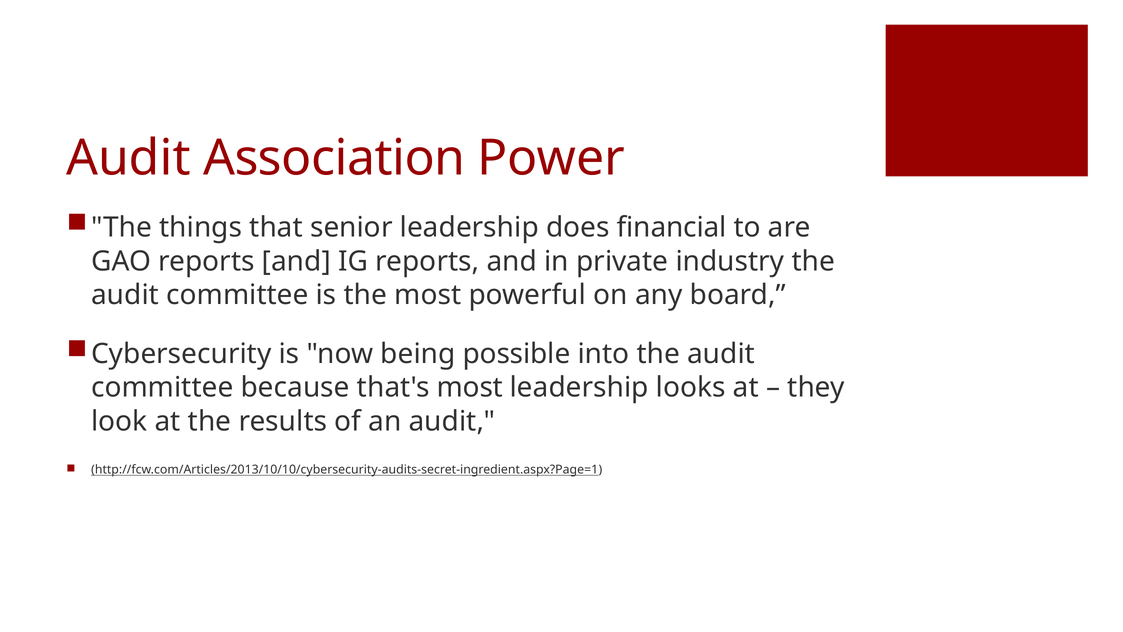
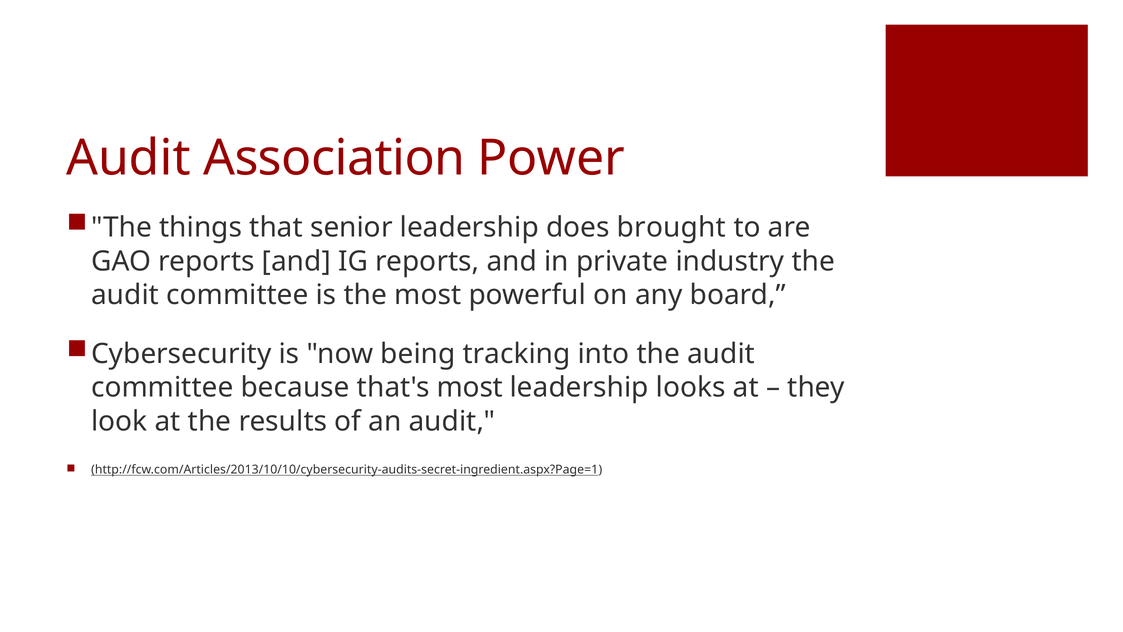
financial: financial -> brought (671, 227)
possible: possible -> tracking (517, 354)
